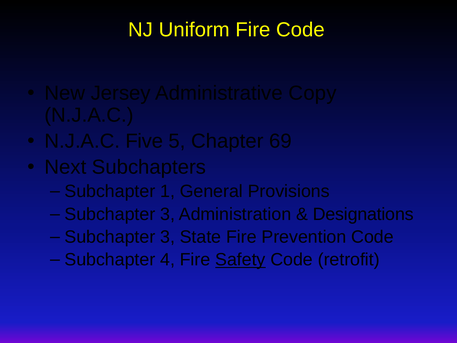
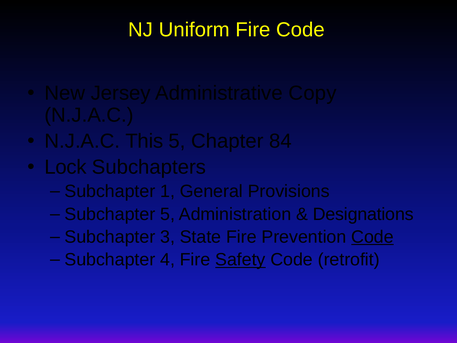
Five: Five -> This (144, 141)
69: 69 -> 84 (280, 141)
Next: Next -> Lock (66, 167)
3: 3 -> 5 (168, 214)
Code underline: none -> present (372, 237)
